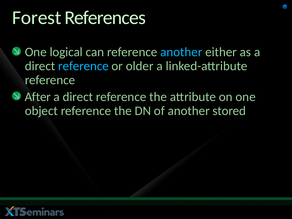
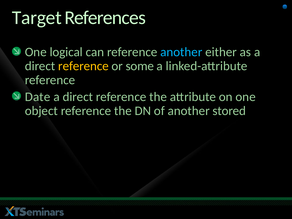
Forest: Forest -> Target (37, 18)
reference colour: light blue -> yellow (83, 66)
older: older -> some (140, 66)
After: After -> Date (38, 97)
